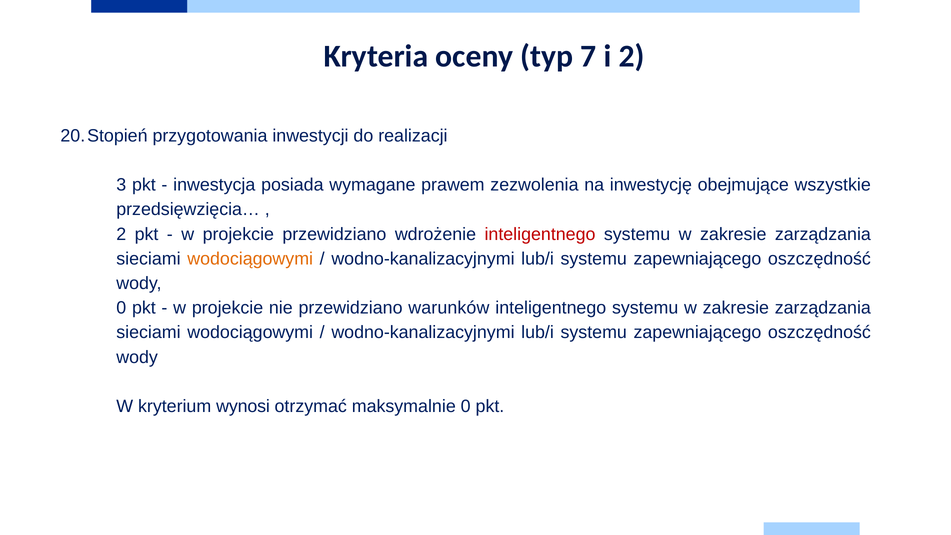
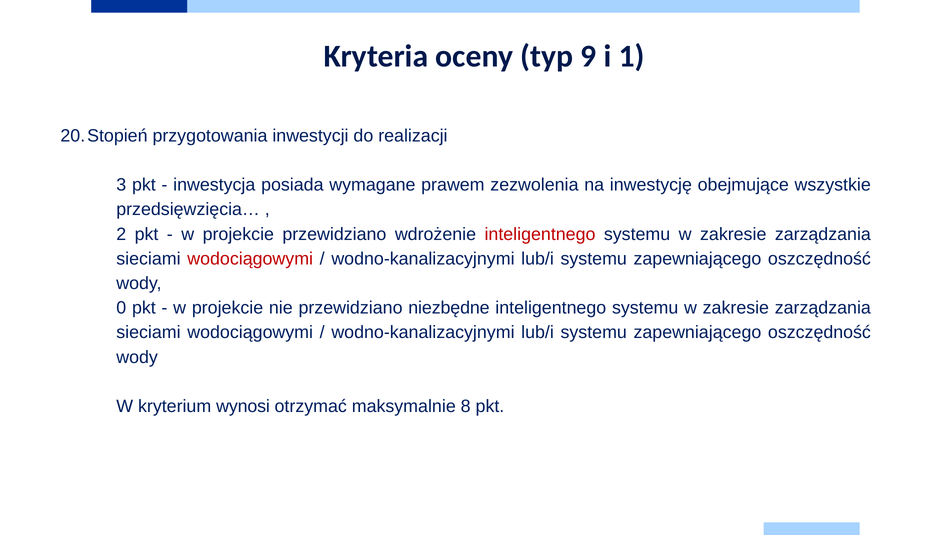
7: 7 -> 9 (589, 56)
i 2: 2 -> 1 (632, 56)
wodociągowymi colour: orange -> red (250, 259)
warunków: warunków -> niezbędne (449, 308)
maksymalnie 0: 0 -> 8 (466, 406)
